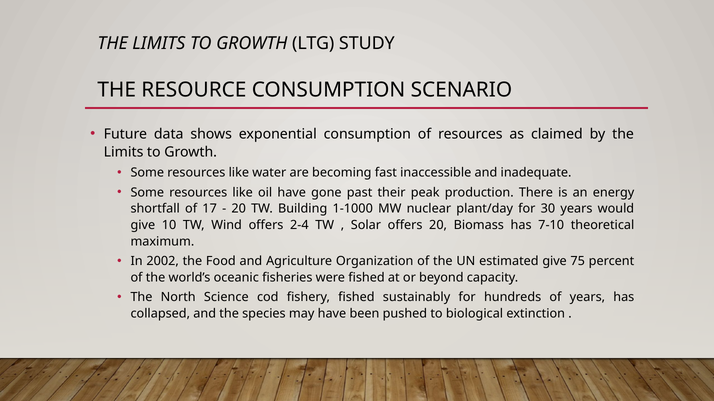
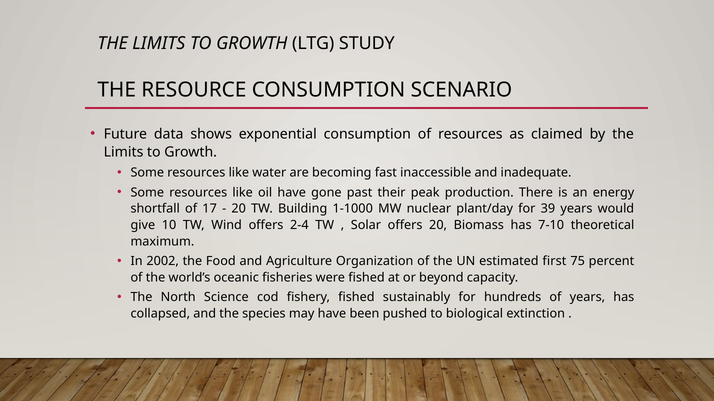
30: 30 -> 39 (548, 209)
estimated give: give -> first (554, 262)
